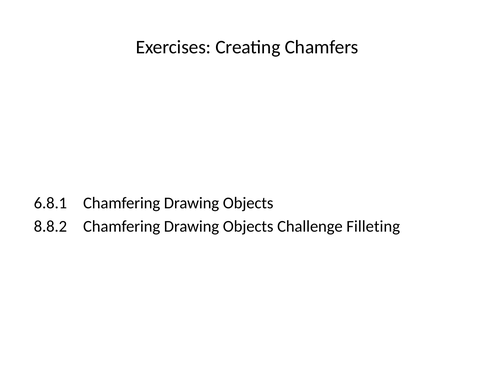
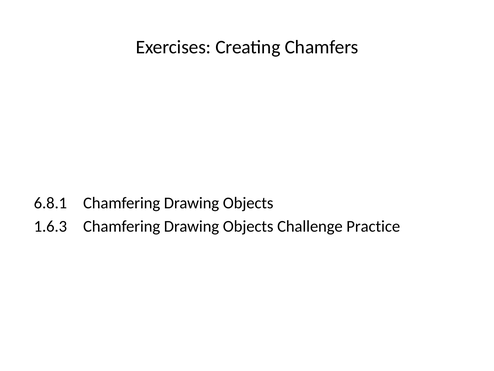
8.8.2: 8.8.2 -> 1.6.3 (50, 226)
Filleting: Filleting -> Practice (373, 226)
